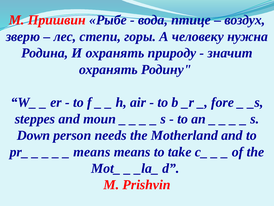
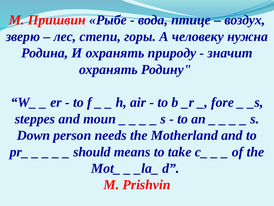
means: means -> should (92, 152)
